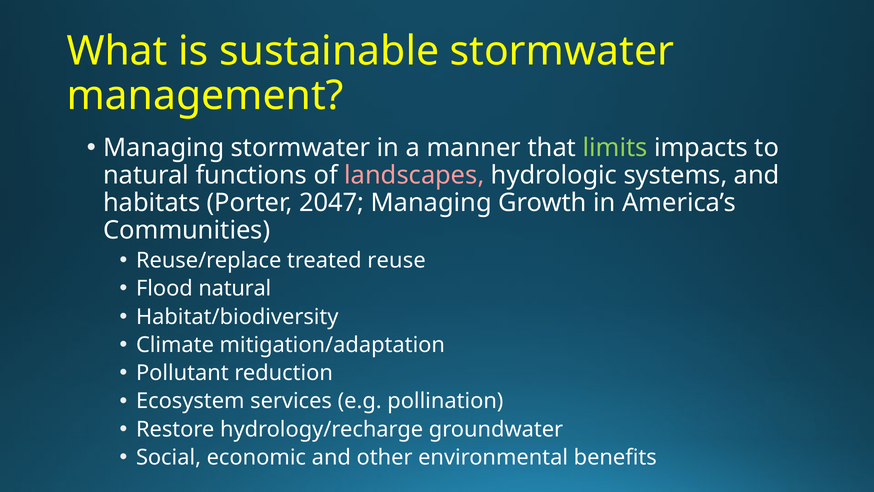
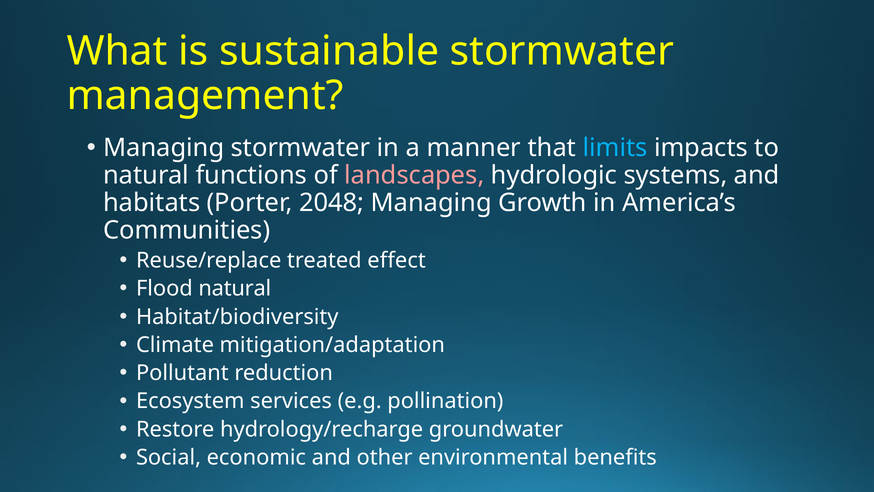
limits colour: light green -> light blue (615, 148)
2047: 2047 -> 2048 (332, 203)
reuse: reuse -> effect (397, 260)
